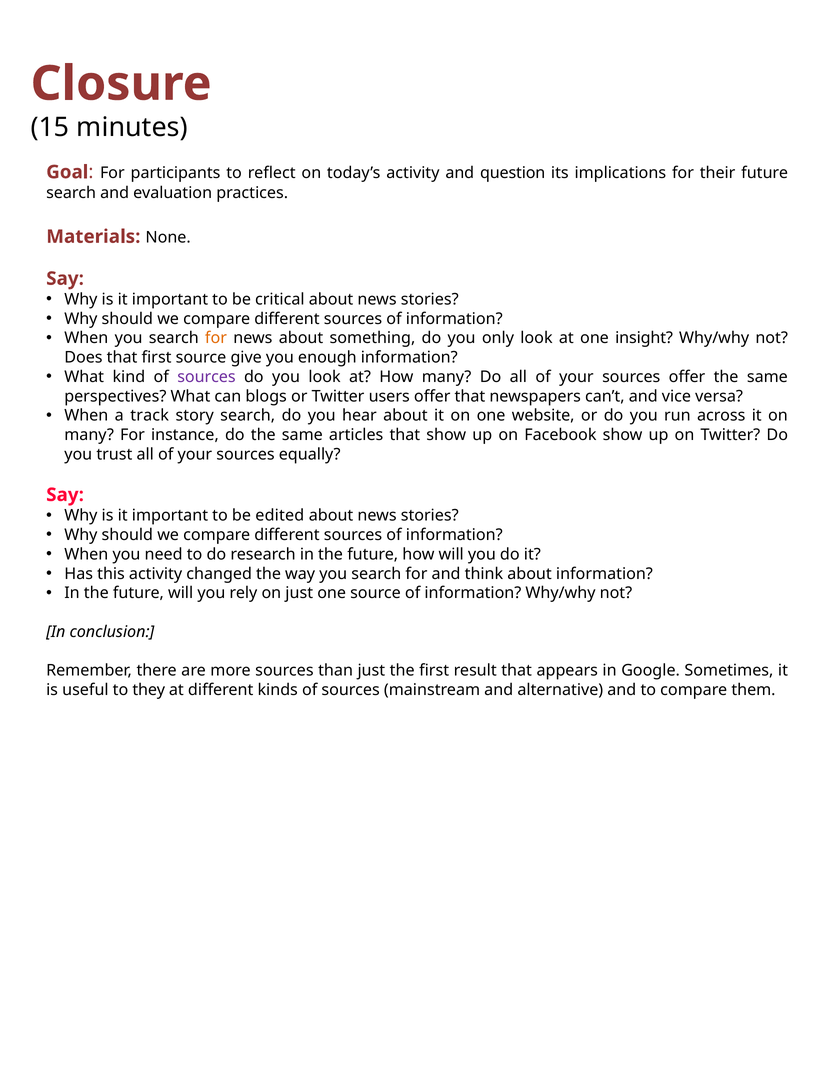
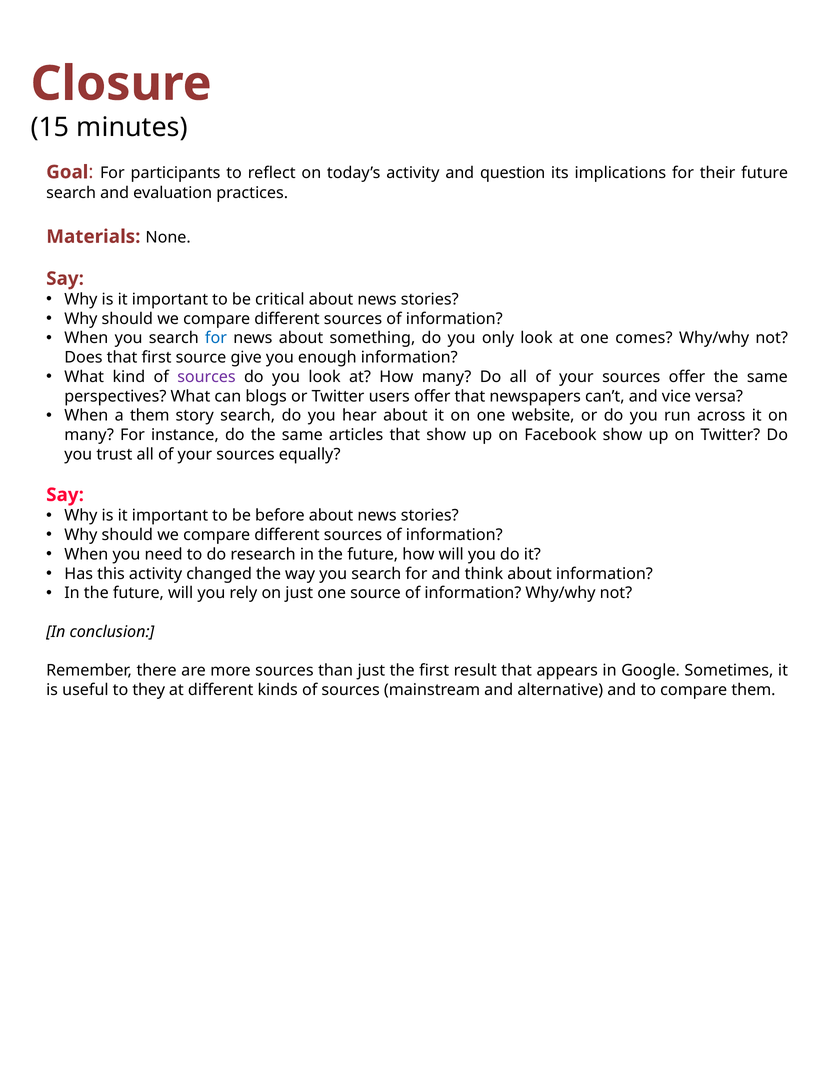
for colour: orange -> blue (216, 338)
insight: insight -> comes (644, 338)
a track: track -> them (150, 416)
edited: edited -> before (280, 516)
